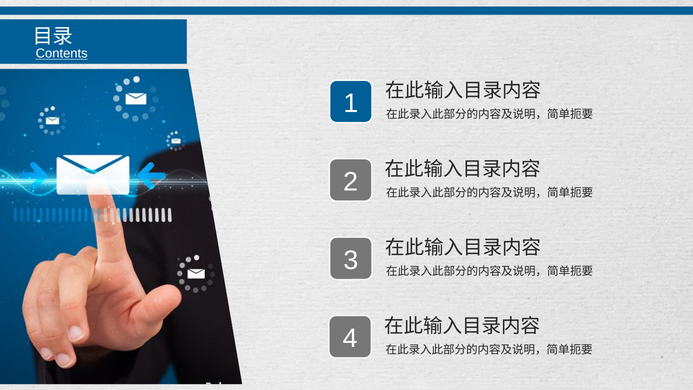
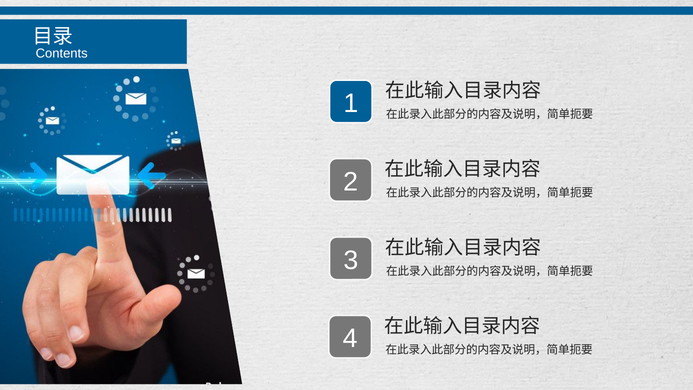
Contents underline: present -> none (62, 54)
